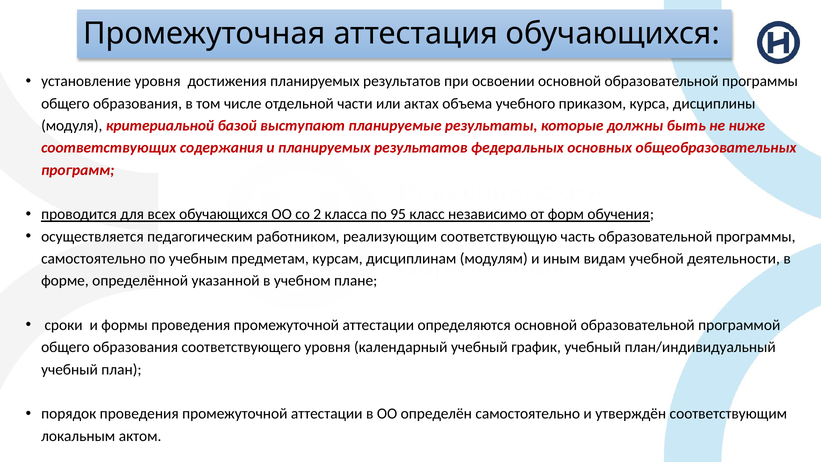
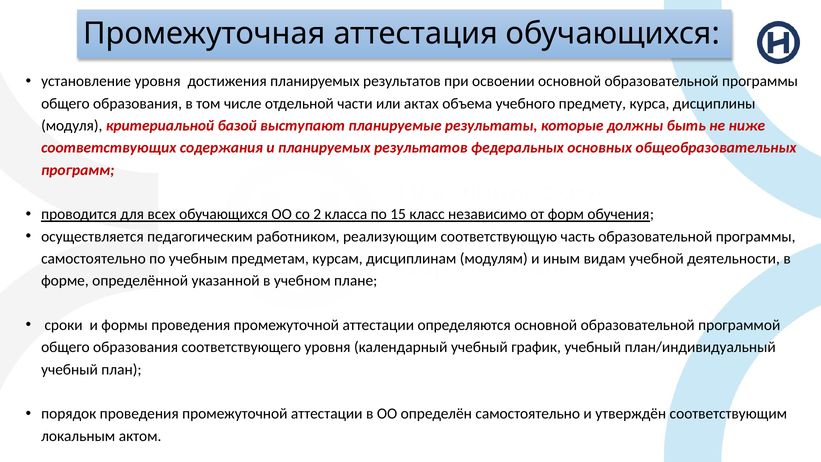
приказом: приказом -> предмету (592, 103)
95: 95 -> 15 (398, 214)
